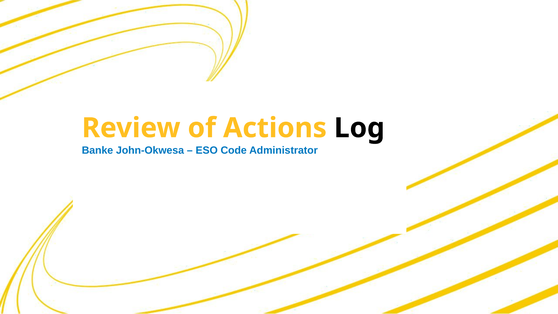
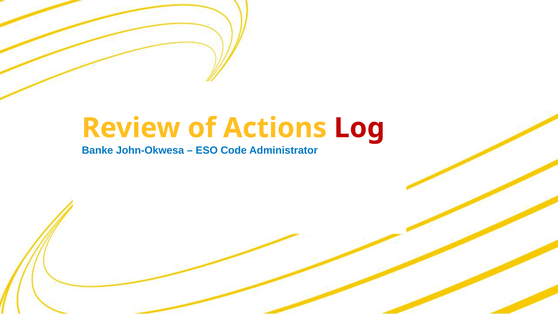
Log colour: black -> red (359, 128)
